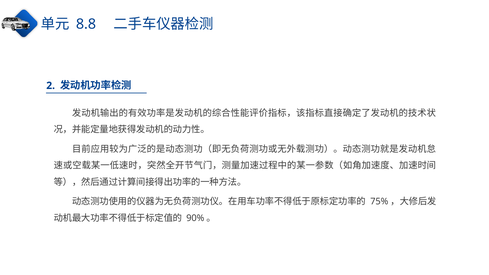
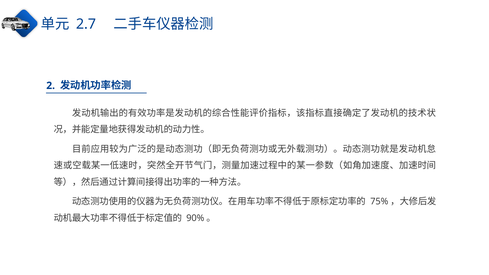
8.8: 8.8 -> 2.7 (86, 24)
